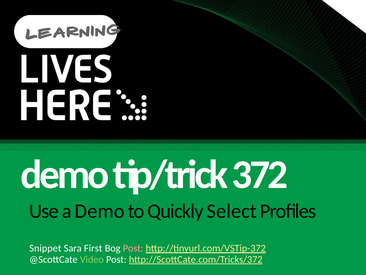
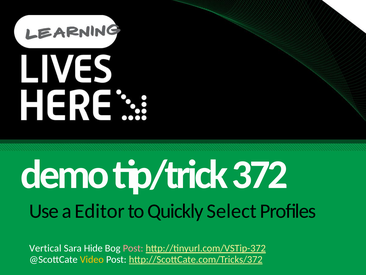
a Demo: Demo -> Editor (100, 211)
Snippet: Snippet -> Vertical (45, 248)
First: First -> Hide (93, 248)
Video colour: light green -> yellow (92, 259)
